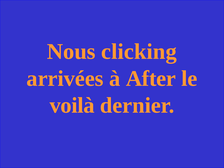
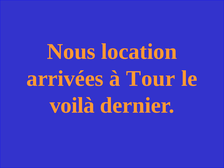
clicking: clicking -> location (139, 52)
After: After -> Tour (151, 78)
